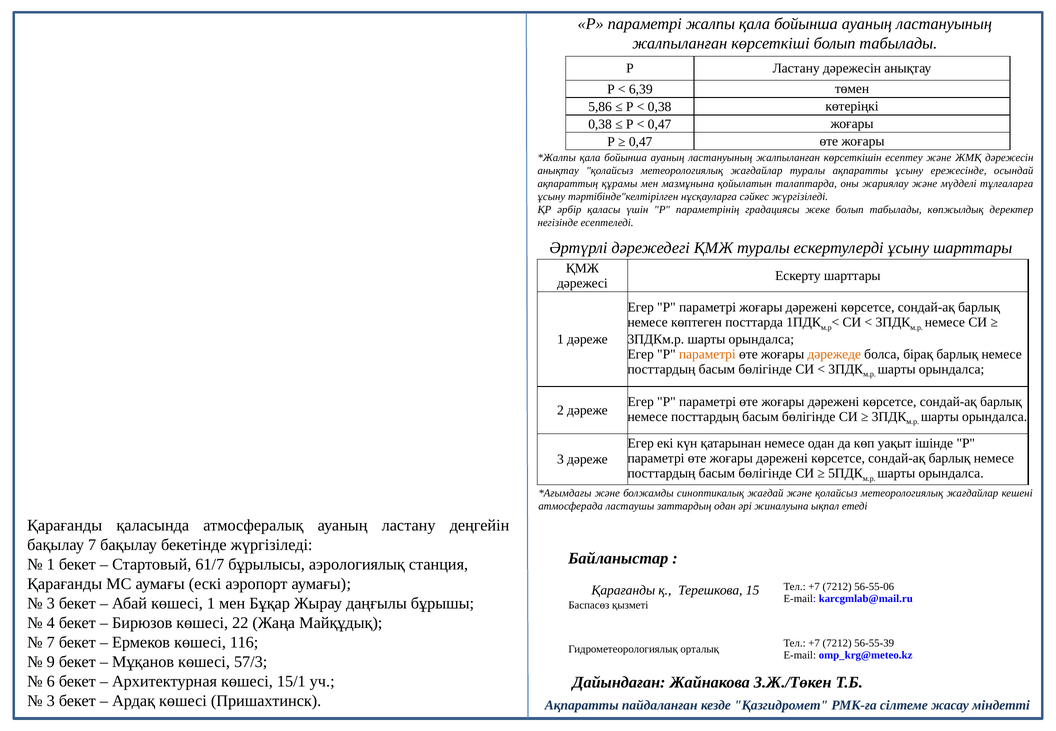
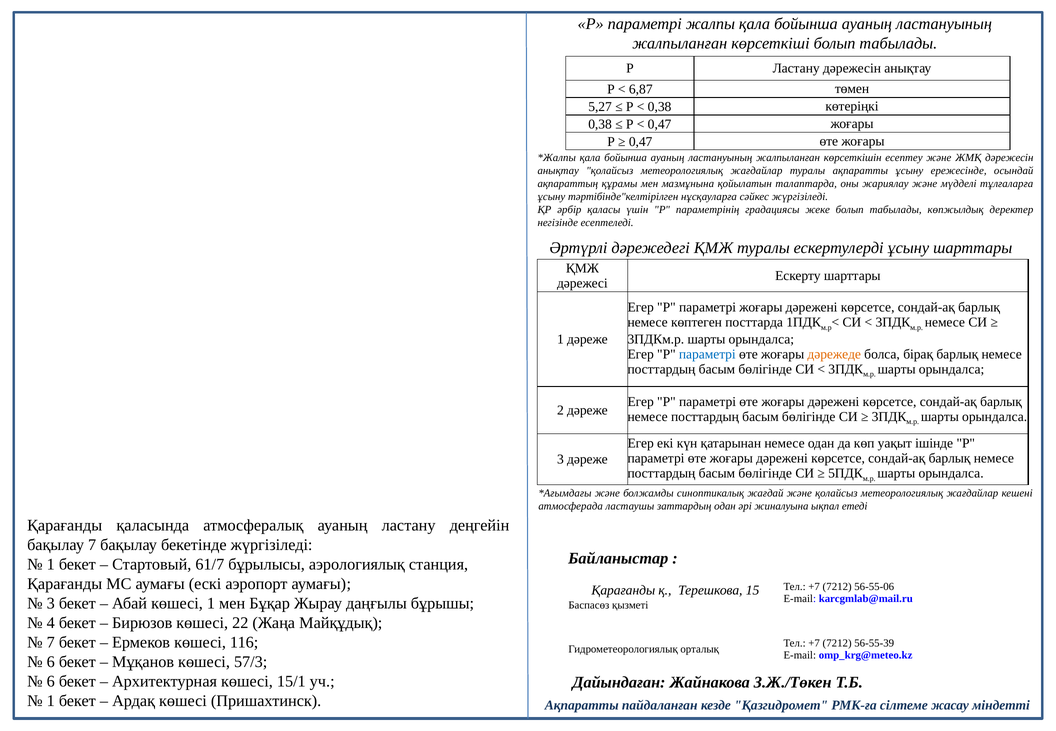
6,39: 6,39 -> 6,87 (641, 89)
5,86: 5,86 -> 5,27 (600, 107)
параметрі colour: orange -> blue (707, 354)
9: 9 -> 6 (51, 662)
3: 3 -> 1 (51, 701)
